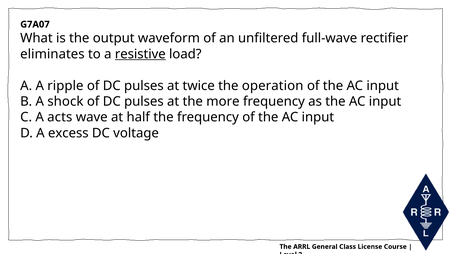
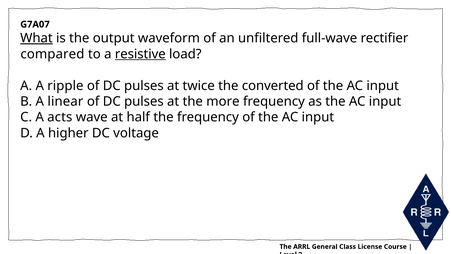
What underline: none -> present (36, 38)
eliminates: eliminates -> compared (52, 54)
operation: operation -> converted (273, 86)
shock: shock -> linear (65, 101)
excess: excess -> higher (68, 133)
